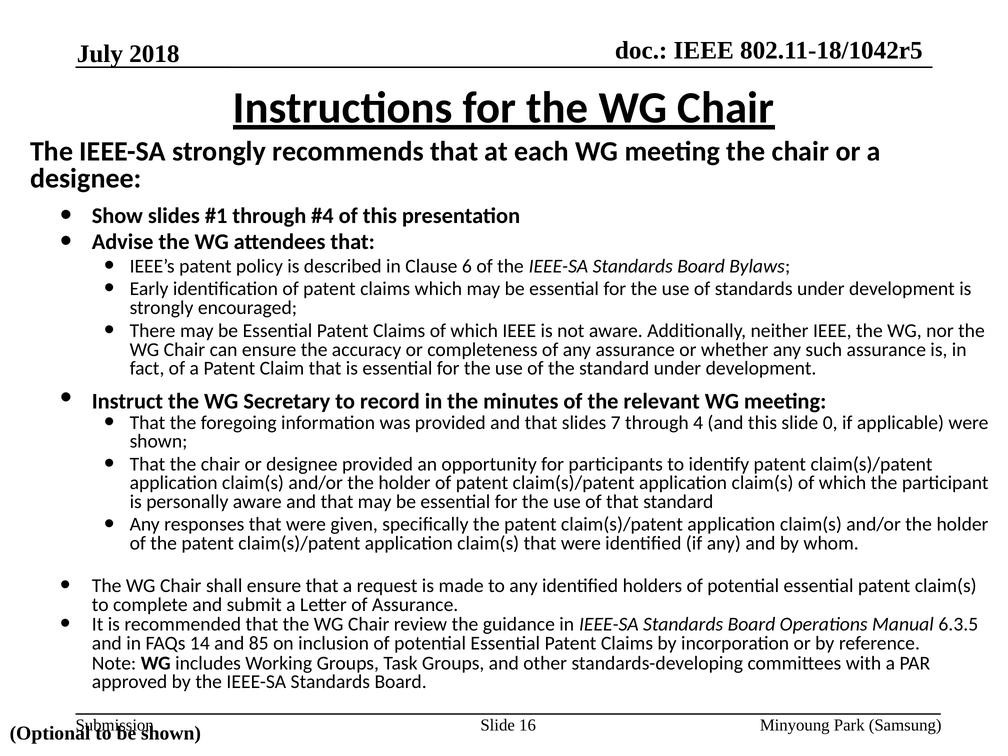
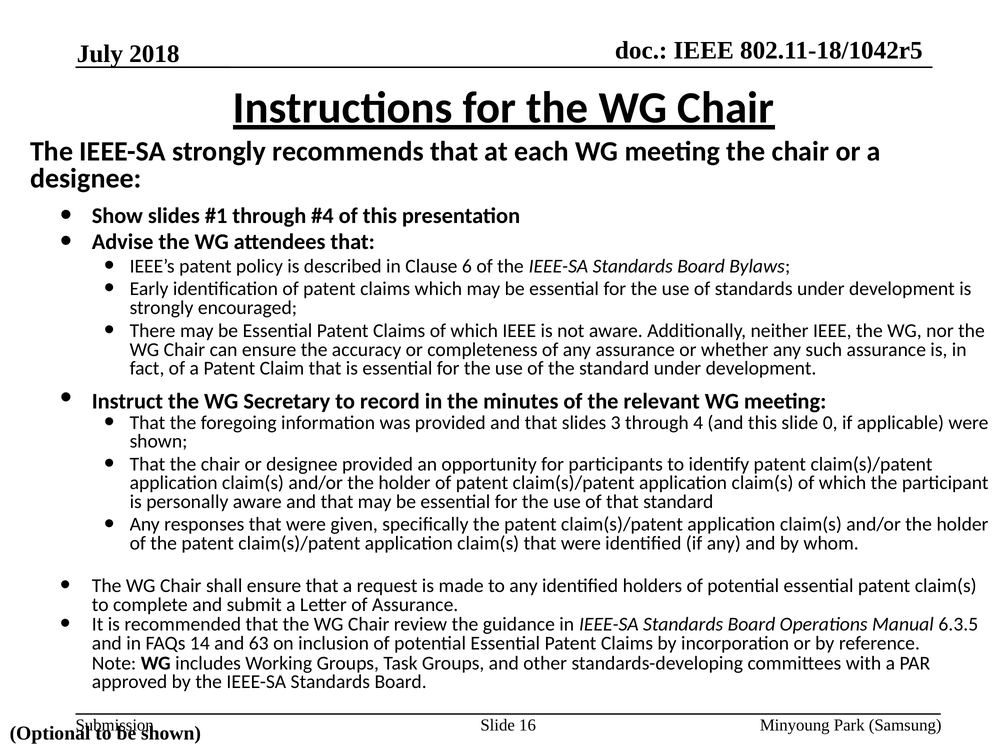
7: 7 -> 3 (616, 423)
85: 85 -> 63 (259, 643)
